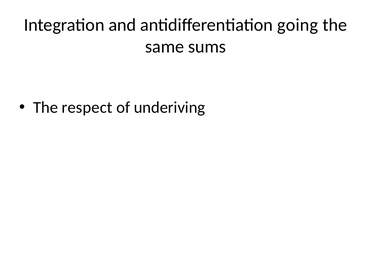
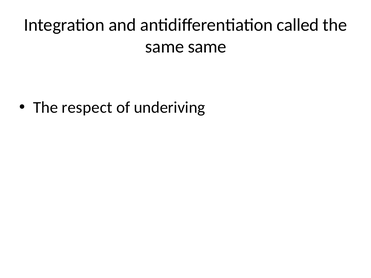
going: going -> called (298, 25)
same sums: sums -> same (207, 47)
